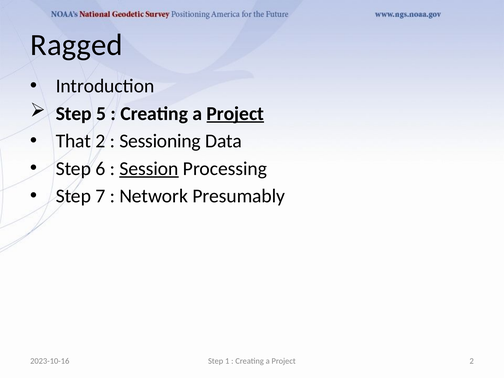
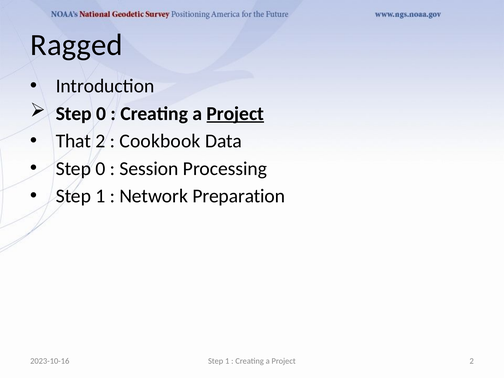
5: 5 -> 0 (101, 114)
Sessioning: Sessioning -> Cookbook (160, 141)
6: 6 -> 0 (100, 169)
Session underline: present -> none (149, 169)
7: 7 -> 1 (100, 196)
Presumably: Presumably -> Preparation (239, 196)
